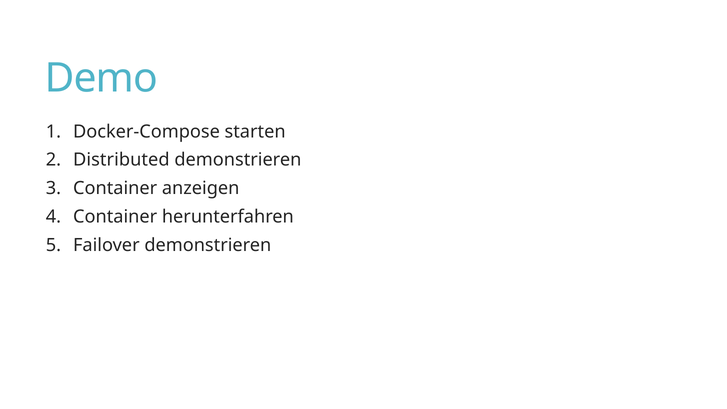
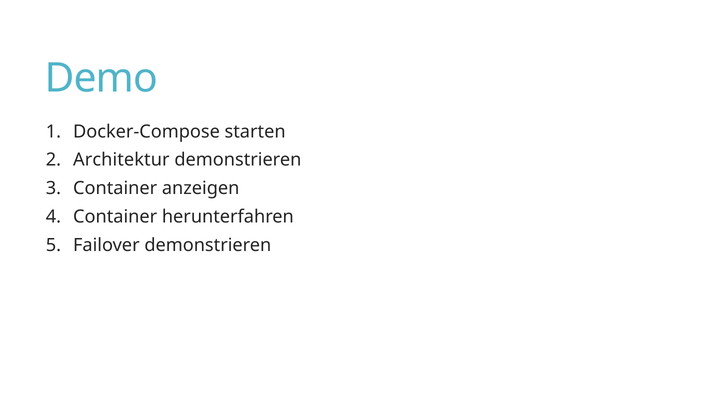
Distributed: Distributed -> Architektur (121, 160)
